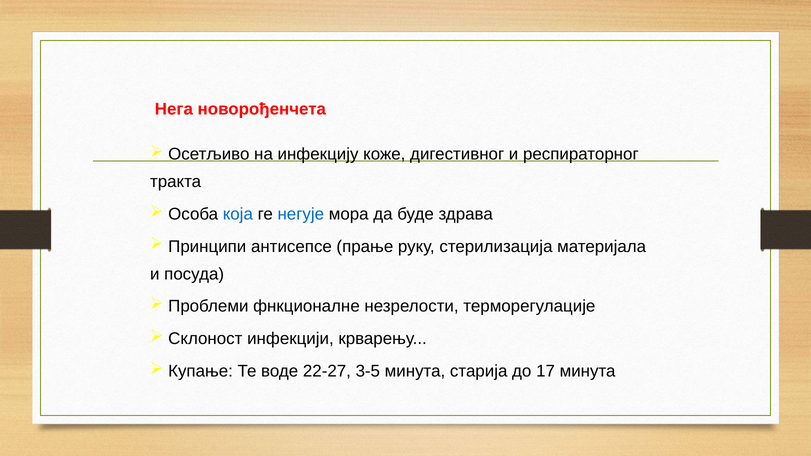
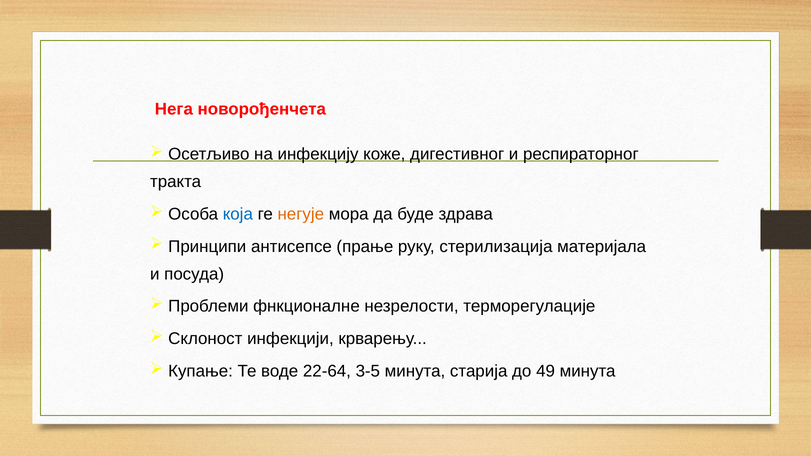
негује colour: blue -> orange (301, 214)
22-27: 22-27 -> 22-64 (327, 371)
17: 17 -> 49 (546, 371)
